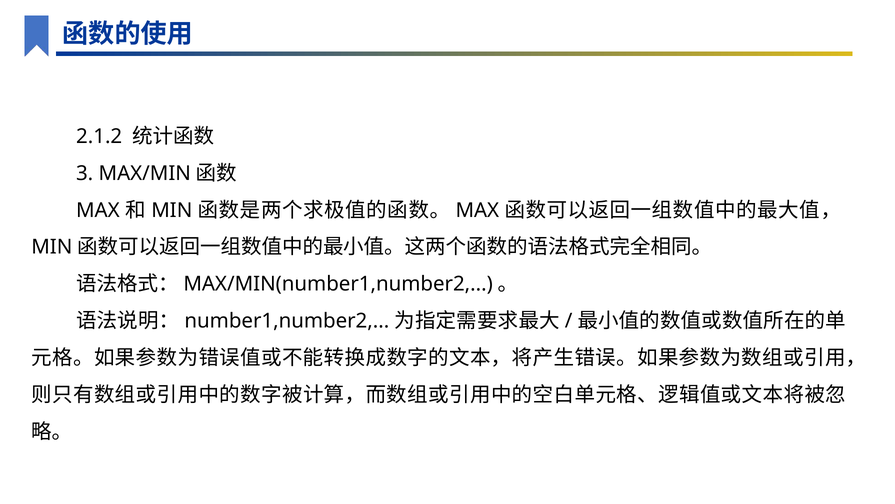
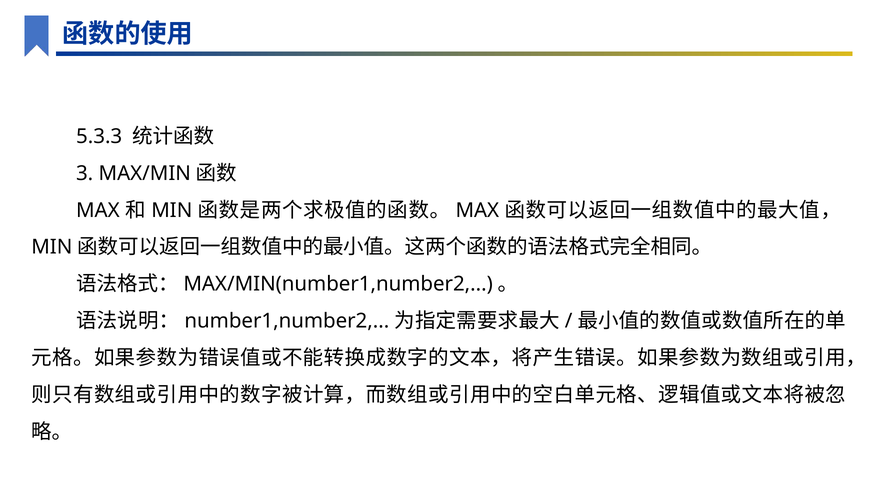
2.1.2: 2.1.2 -> 5.3.3 (99, 136)
